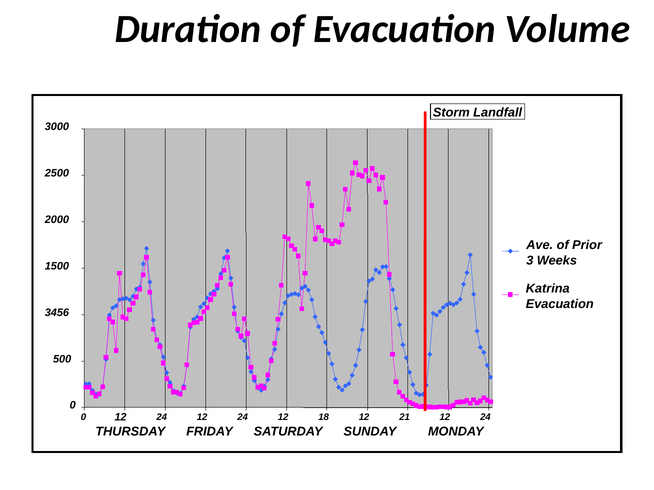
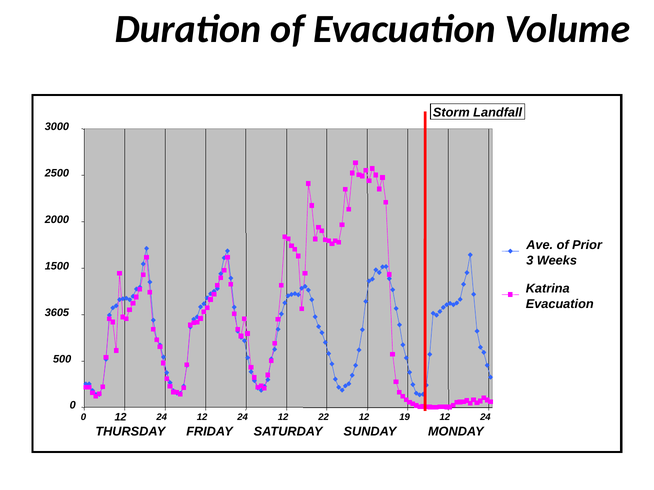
3456: 3456 -> 3605 (57, 313)
18: 18 -> 22 (324, 417)
21: 21 -> 19 (405, 417)
